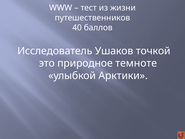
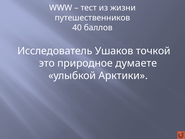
темноте: темноте -> думаете (136, 63)
